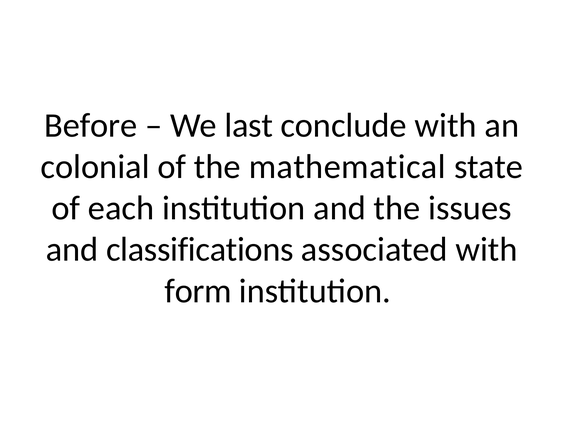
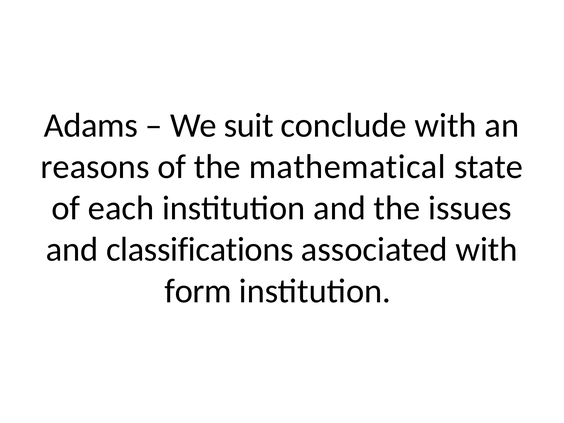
Before: Before -> Adams (91, 126)
last: last -> suit (249, 126)
colonial: colonial -> reasons (95, 167)
